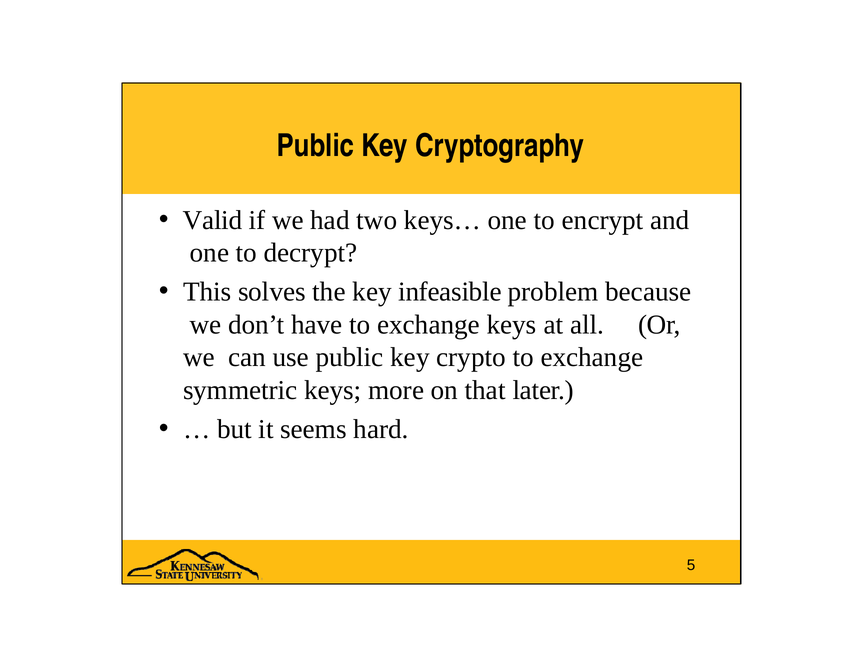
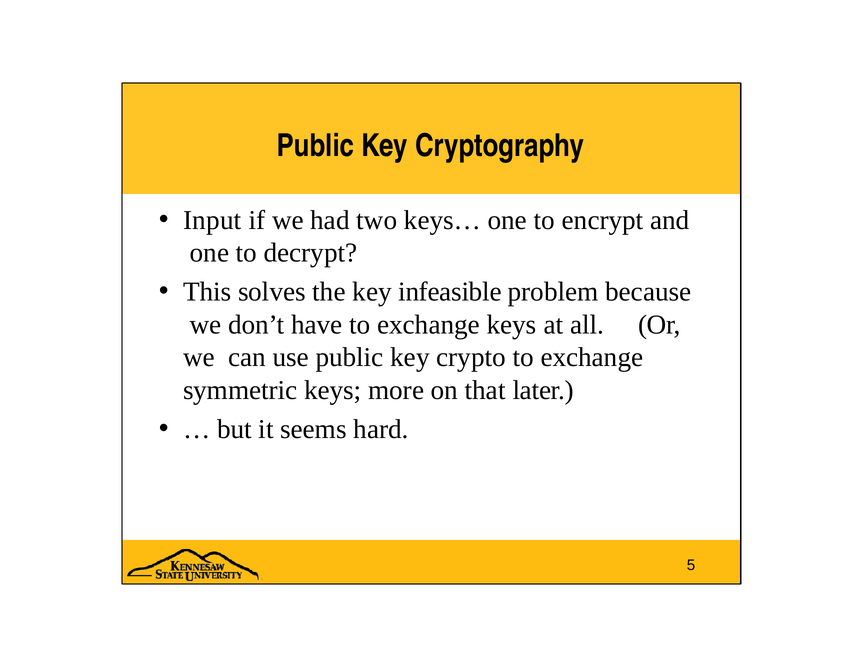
Valid: Valid -> Input (212, 220)
